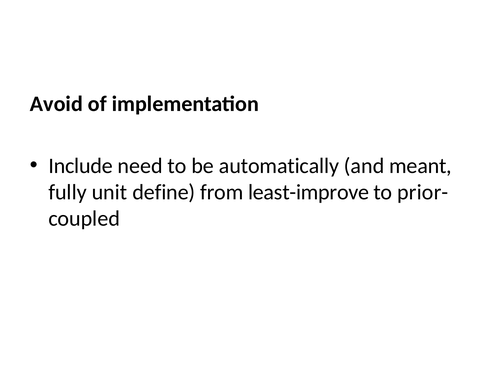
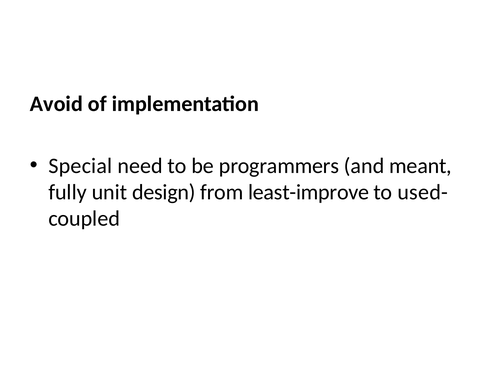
Include: Include -> Special (80, 166)
automatically: automatically -> programmers (279, 166)
define: define -> design (164, 192)
prior-: prior- -> used- (423, 192)
